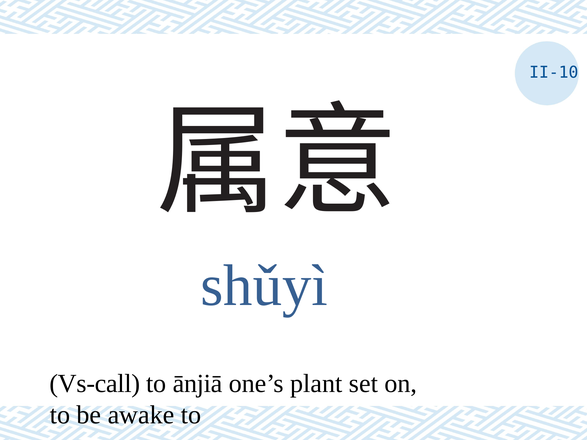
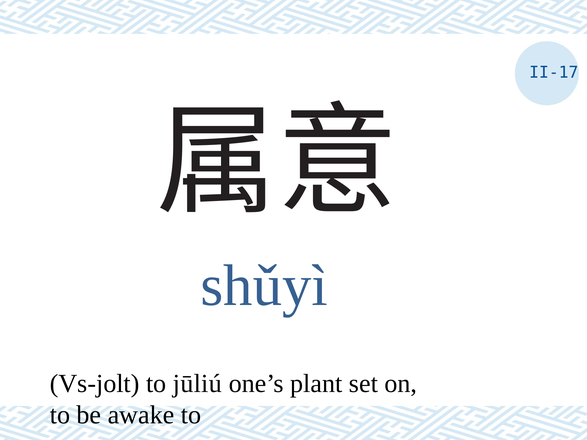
II-10: II-10 -> II-17 (554, 72)
Vs-call: Vs-call -> Vs-jolt (95, 384)
ānjiā: ānjiā -> jūliú (197, 384)
